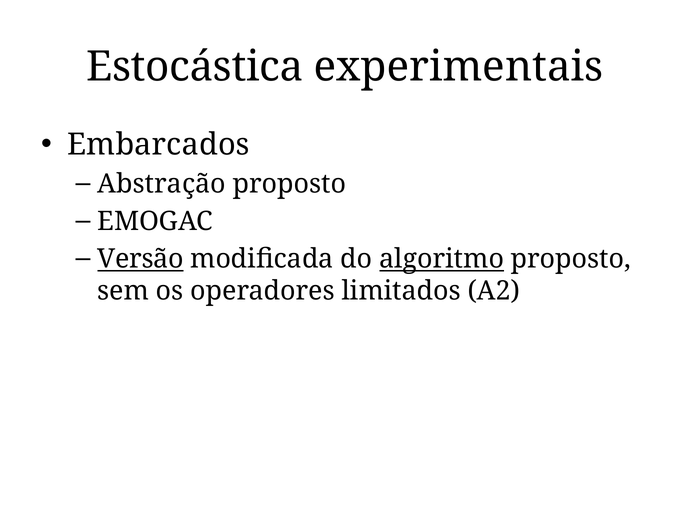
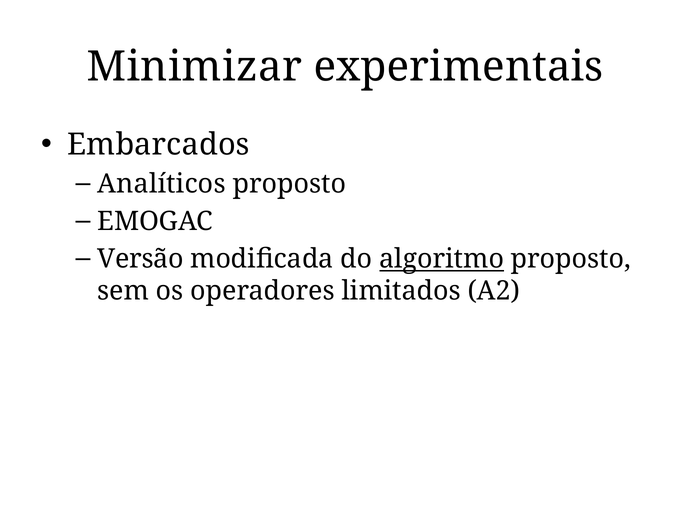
Estocástica: Estocástica -> Minimizar (194, 67)
Abstração: Abstração -> Analíticos (161, 184)
Versão underline: present -> none (140, 259)
